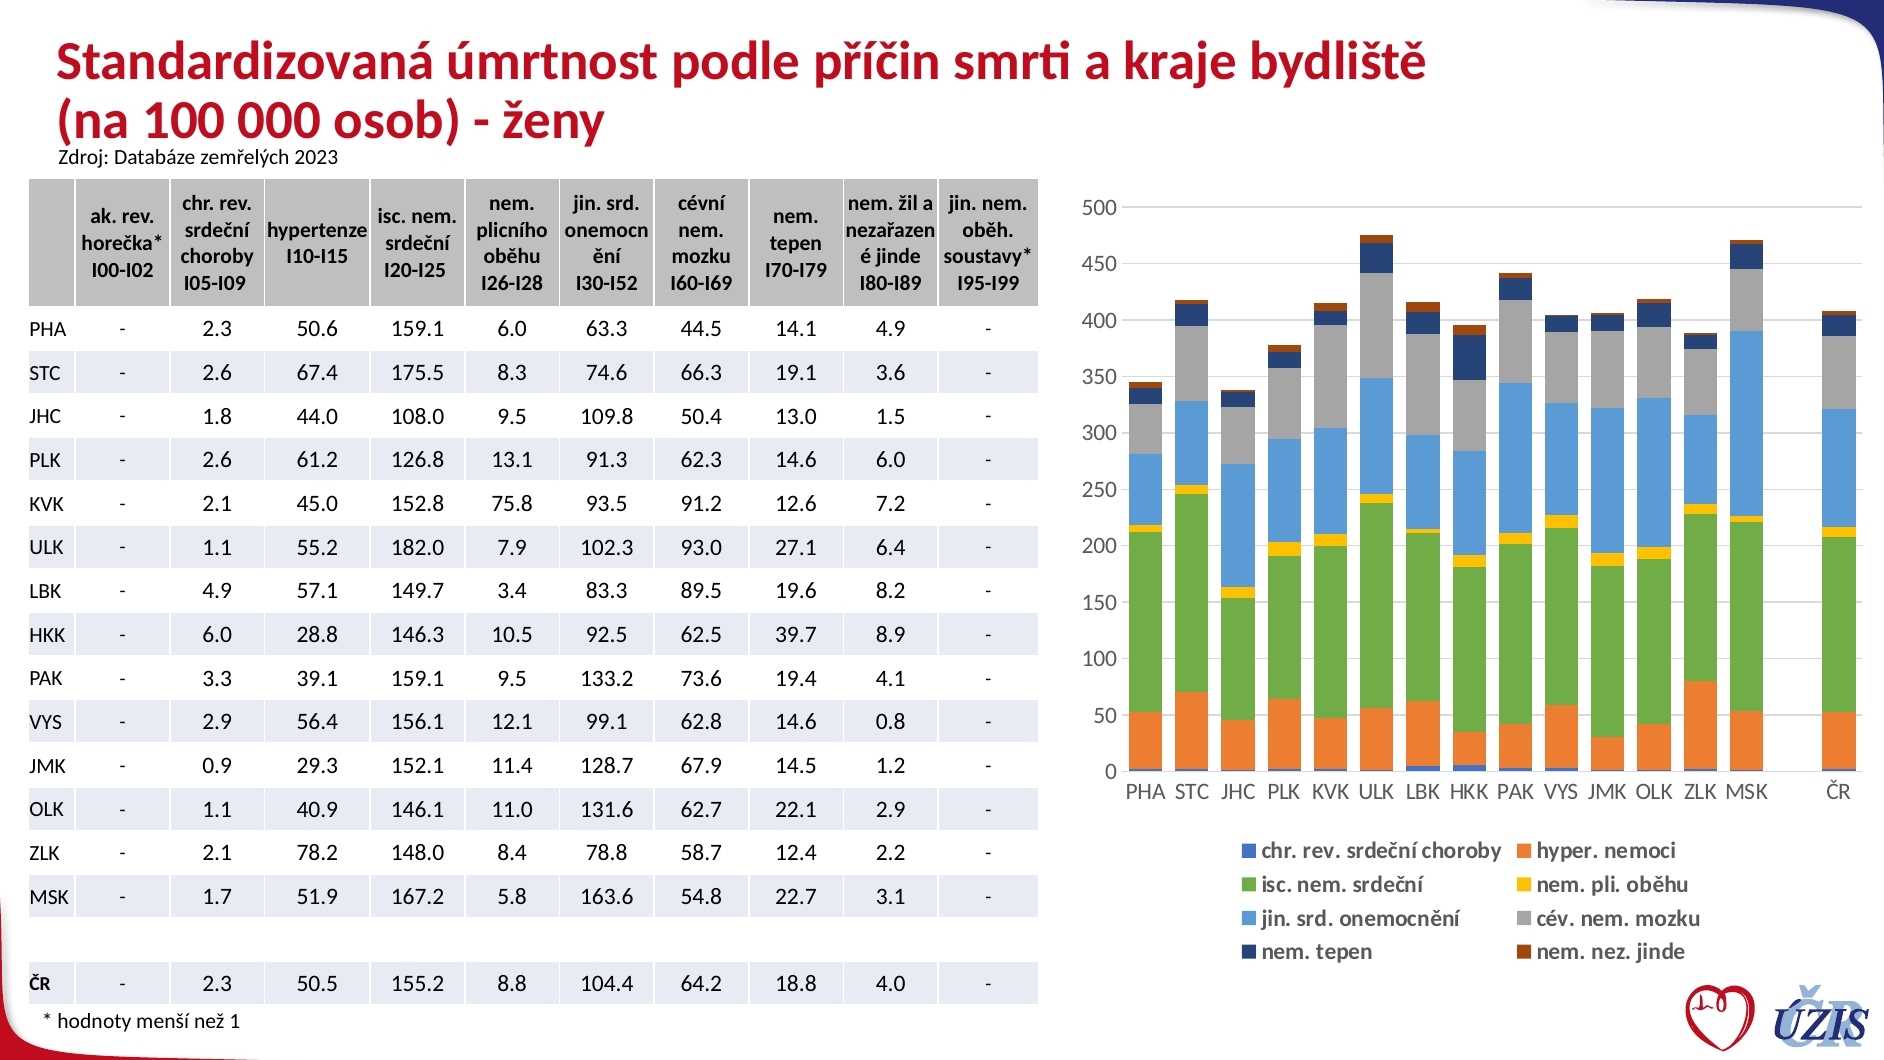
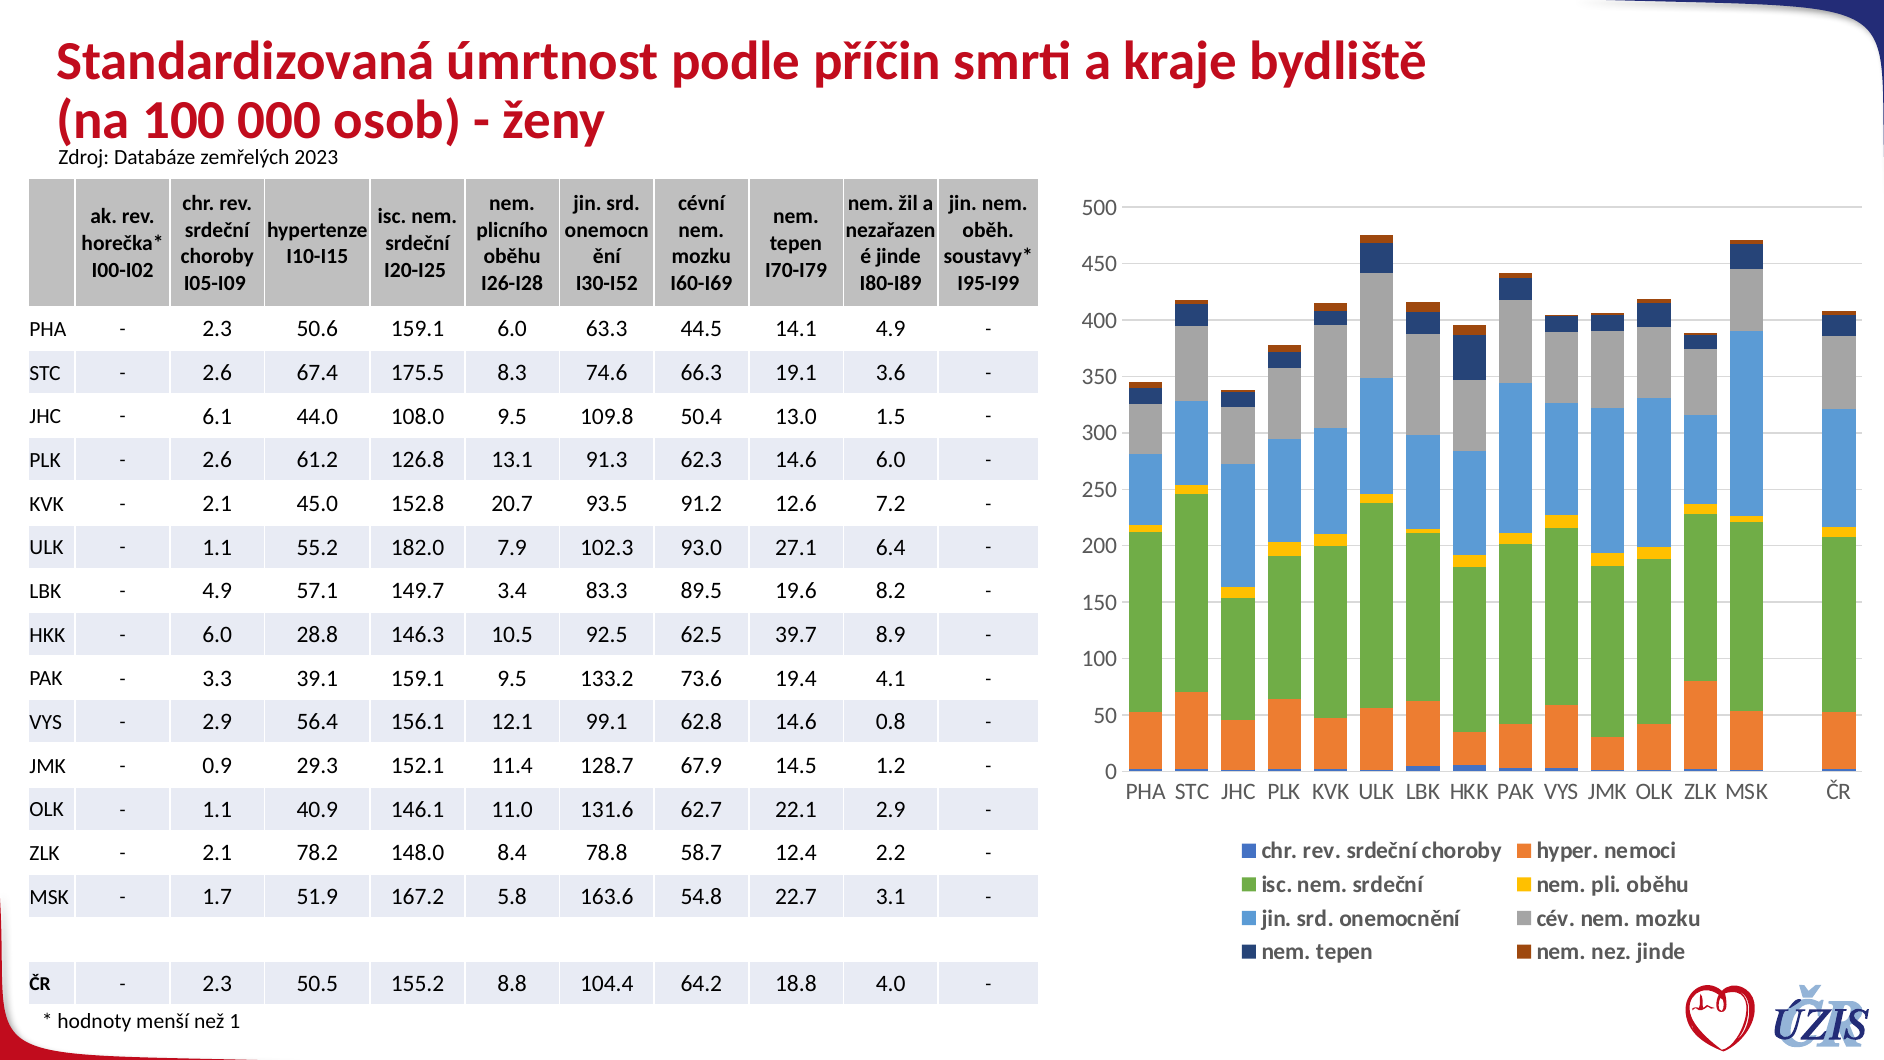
1.8: 1.8 -> 6.1 (217, 416)
75.8: 75.8 -> 20.7 (512, 504)
